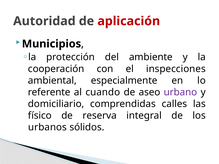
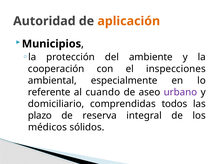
aplicación colour: red -> orange (129, 21)
calles: calles -> todos (174, 104)
físico: físico -> plazo (40, 116)
urbanos: urbanos -> médicos (47, 127)
